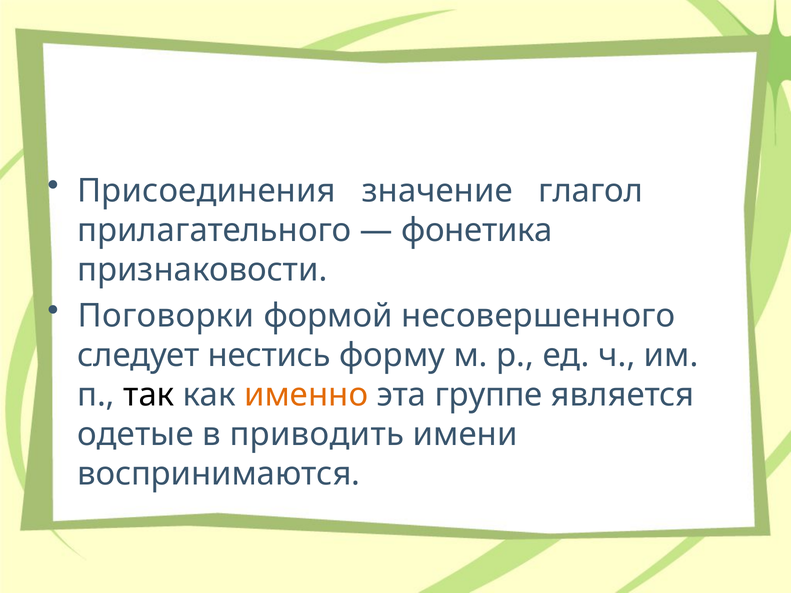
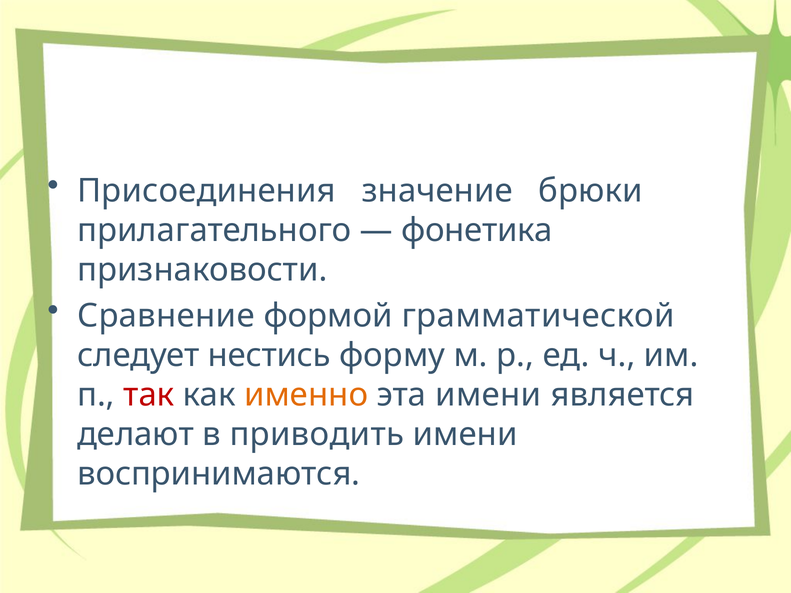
глагол: глагол -> брюки (591, 191)
Поговорки: Поговорки -> Сравнение (166, 316)
несовершенного: несовершенного -> грамматической (538, 316)
так colour: black -> red (149, 395)
эта группе: группе -> имени (488, 395)
одетые: одетые -> делают (136, 435)
